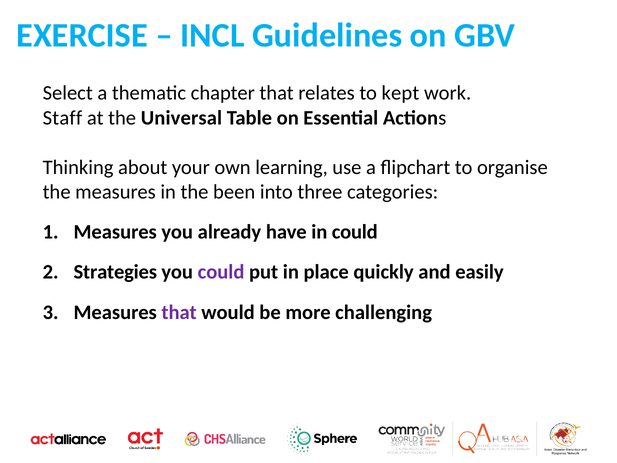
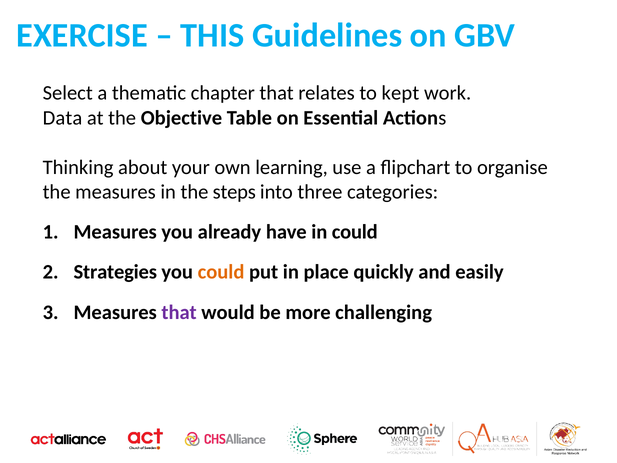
INCL: INCL -> THIS (212, 35)
Staff: Staff -> Data (62, 118)
Universal: Universal -> Objective (182, 118)
been: been -> steps (234, 192)
could colour: purple -> orange (221, 272)
